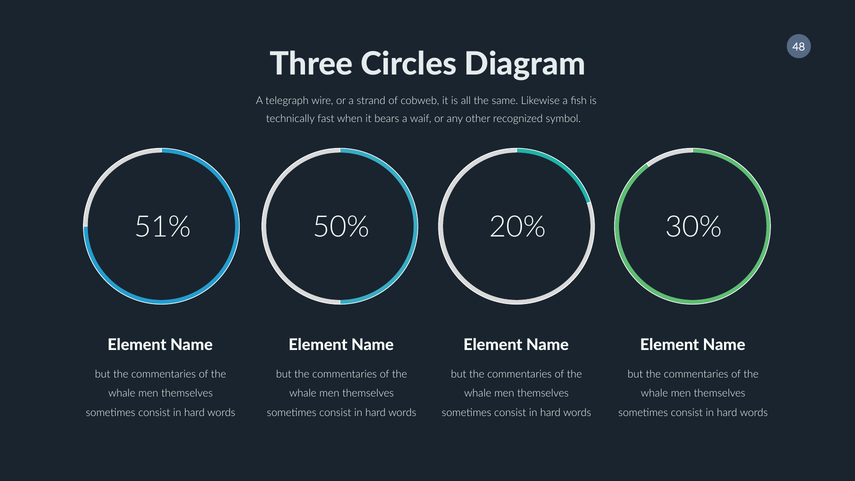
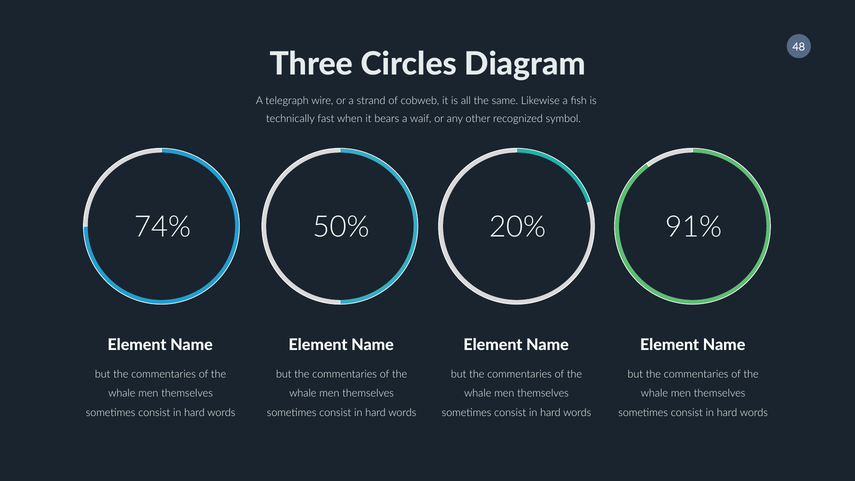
51%: 51% -> 74% (163, 227)
30%: 30% -> 91% (694, 227)
